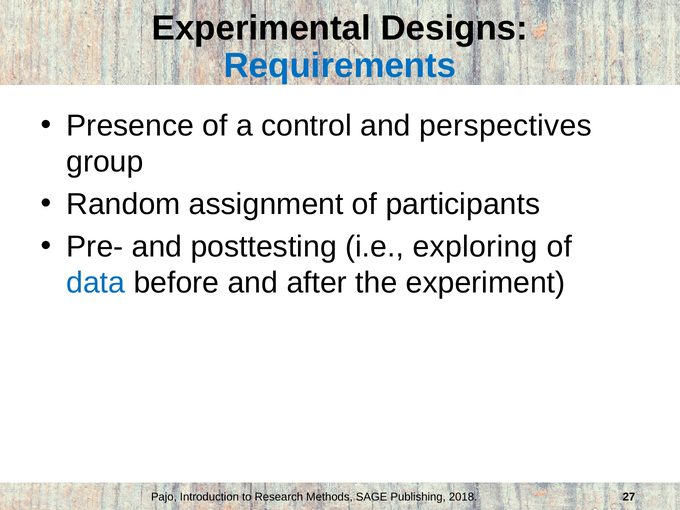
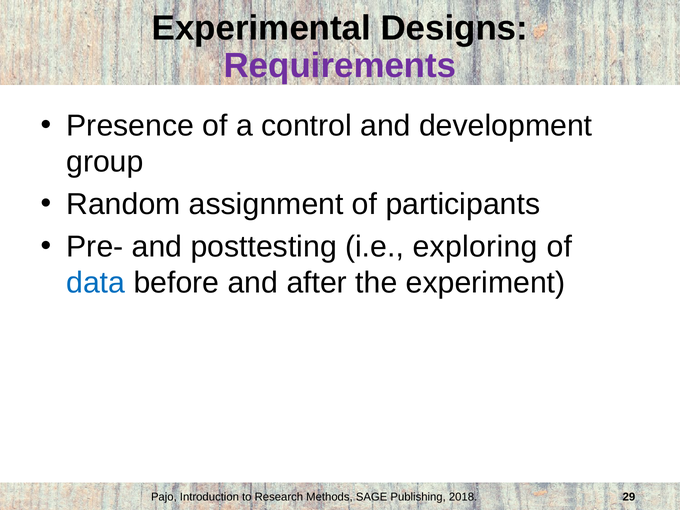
Requirements colour: blue -> purple (340, 66)
perspectives: perspectives -> development (506, 126)
27: 27 -> 29 (629, 497)
